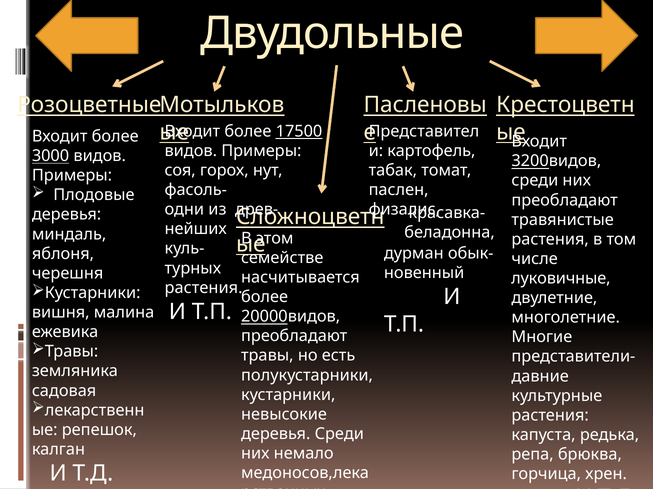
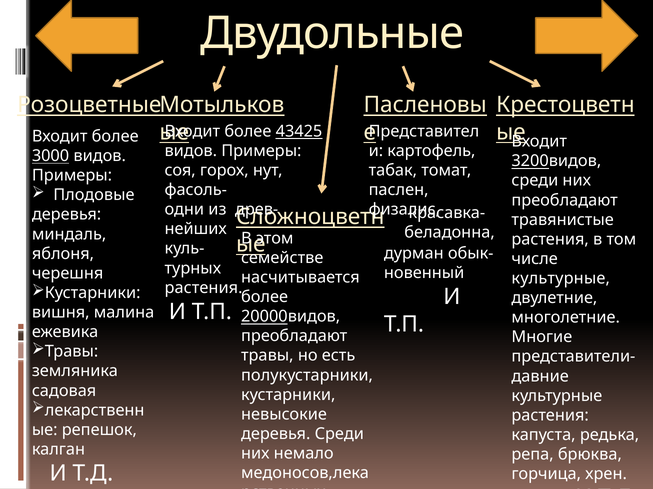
17500: 17500 -> 43425 (299, 131)
луковичные: луковичные -> культурные (561, 279)
